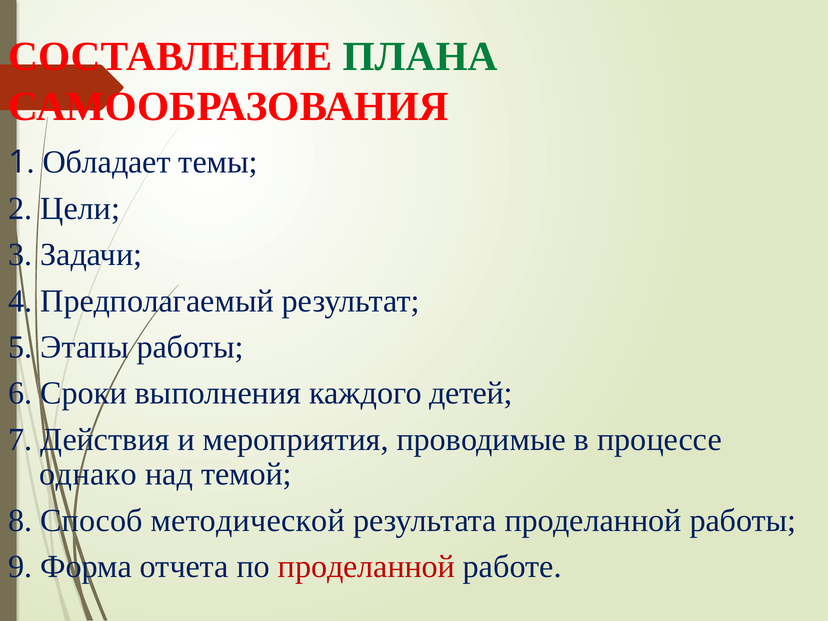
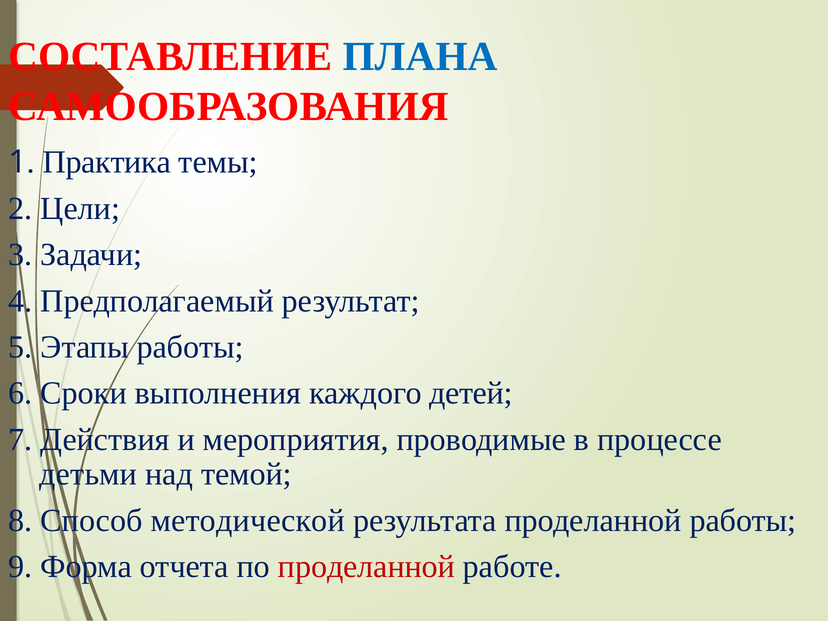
ПЛАНА colour: green -> blue (420, 57)
Обладает: Обладает -> Практика (107, 162)
однако: однако -> детьми (88, 474)
